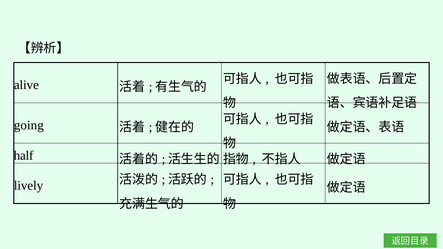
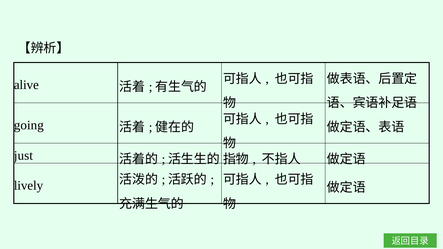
half: half -> just (23, 156)
